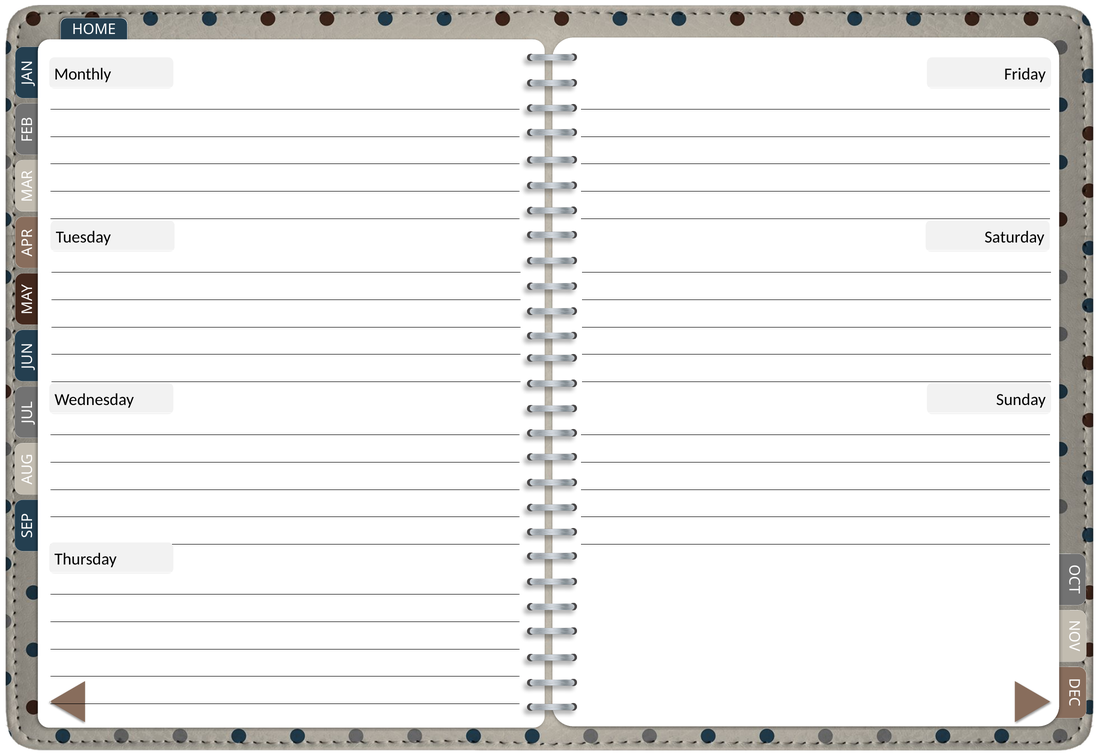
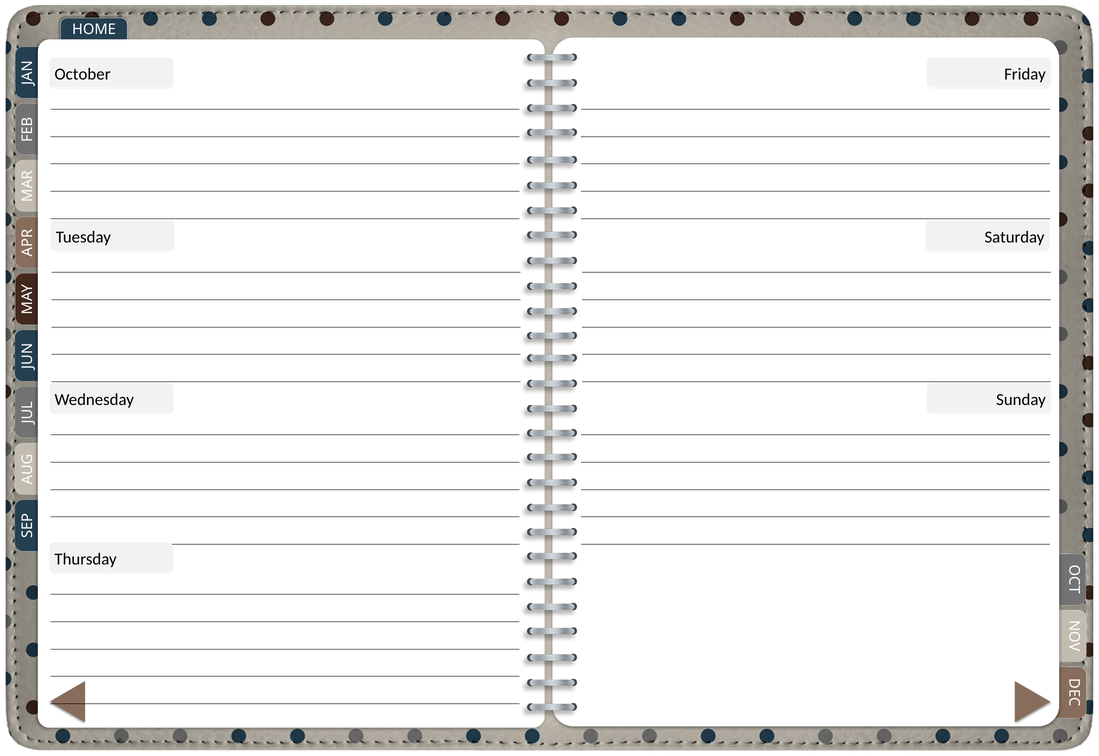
Monthly: Monthly -> October (83, 74)
